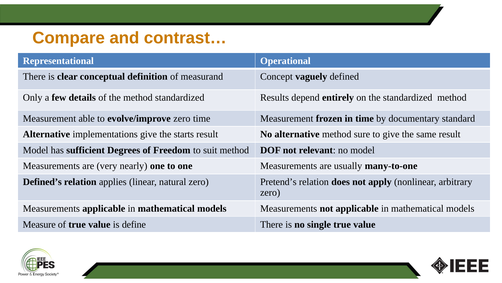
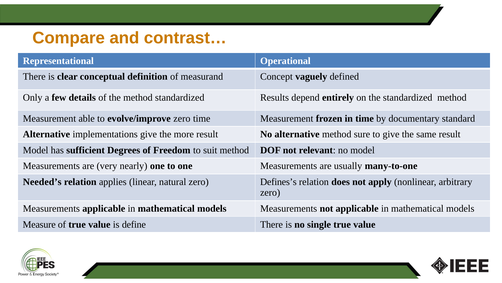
starts: starts -> more (184, 134)
Defined’s: Defined’s -> Needed’s (42, 182)
Pretend’s: Pretend’s -> Defines’s (278, 182)
